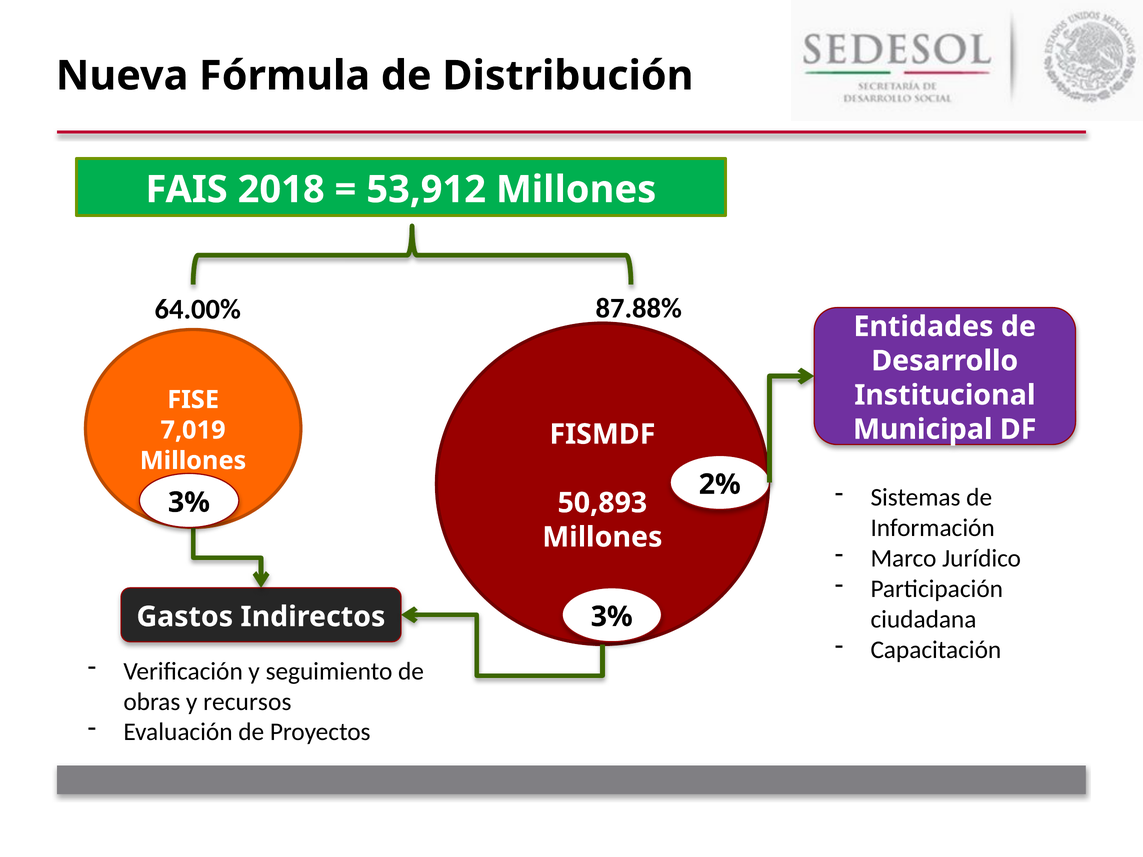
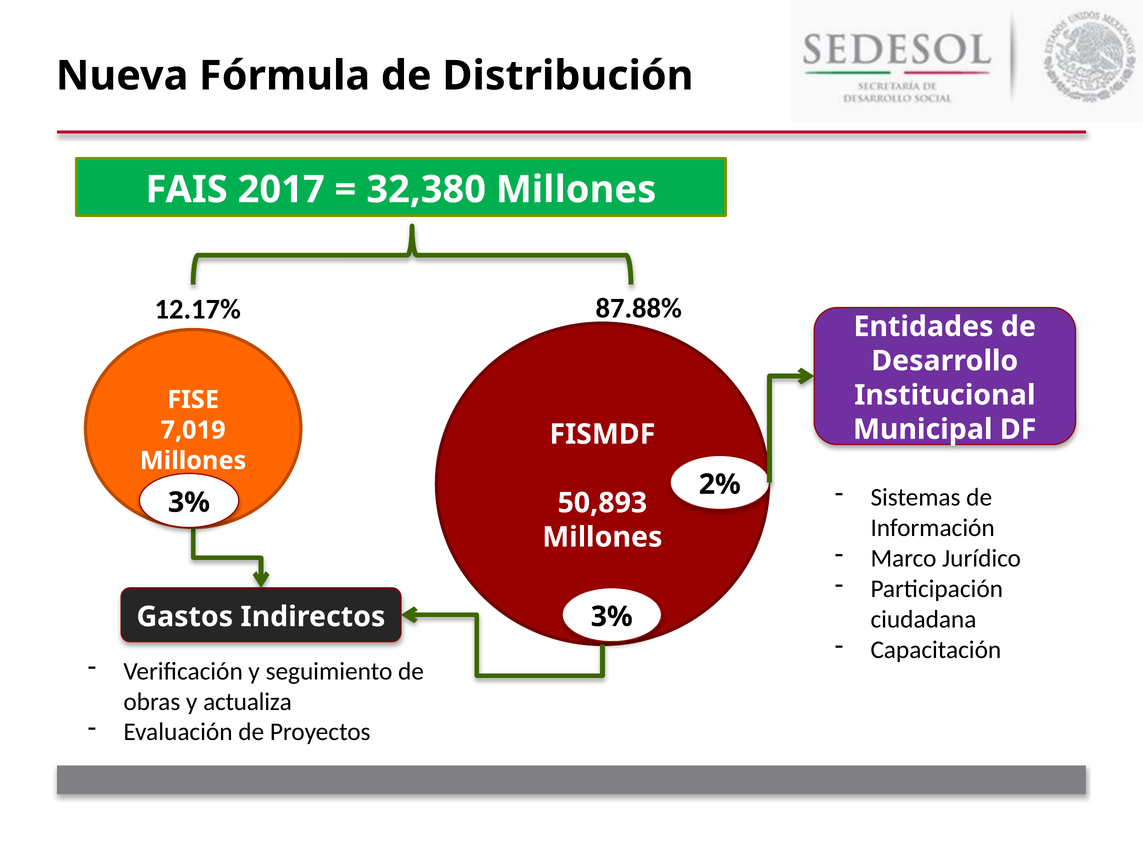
2018: 2018 -> 2017 (281, 190)
53,912: 53,912 -> 32,380 (426, 190)
64.00%: 64.00% -> 12.17% (198, 309)
recursos: recursos -> actualiza (247, 702)
